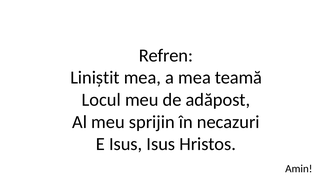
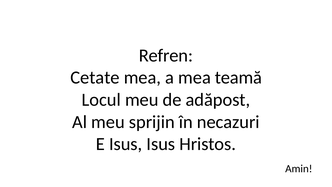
Liniștit: Liniștit -> Cetate (95, 78)
